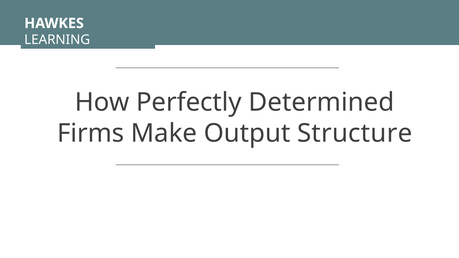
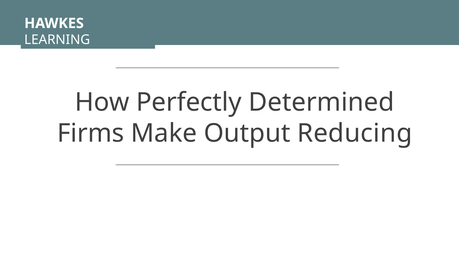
Structure: Structure -> Reducing (355, 133)
